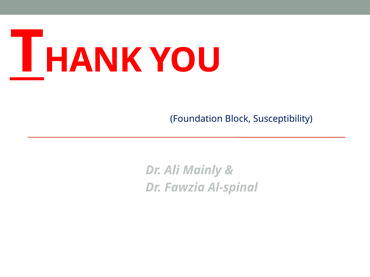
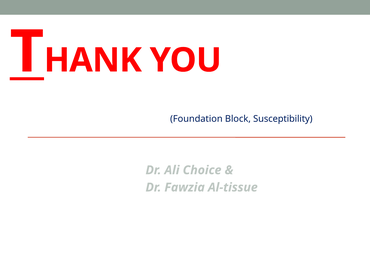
Mainly: Mainly -> Choice (202, 170)
Al-spinal: Al-spinal -> Al-tissue (233, 188)
